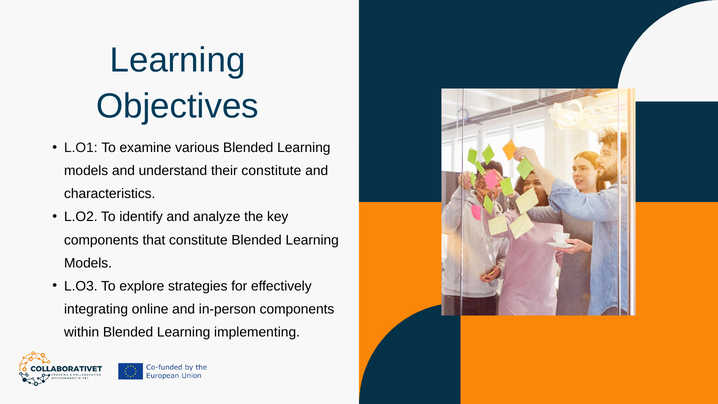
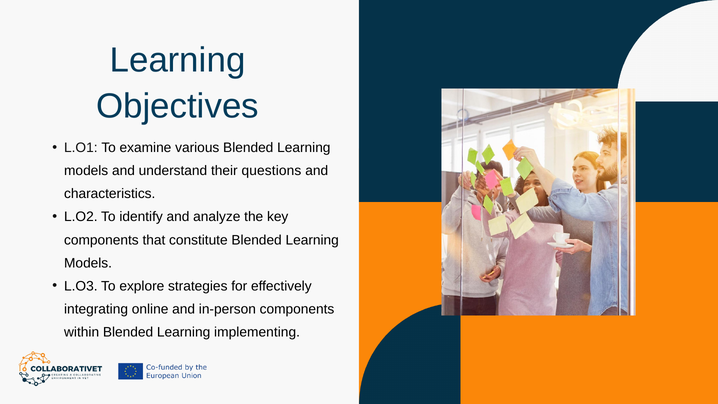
their constitute: constitute -> questions (271, 171)
